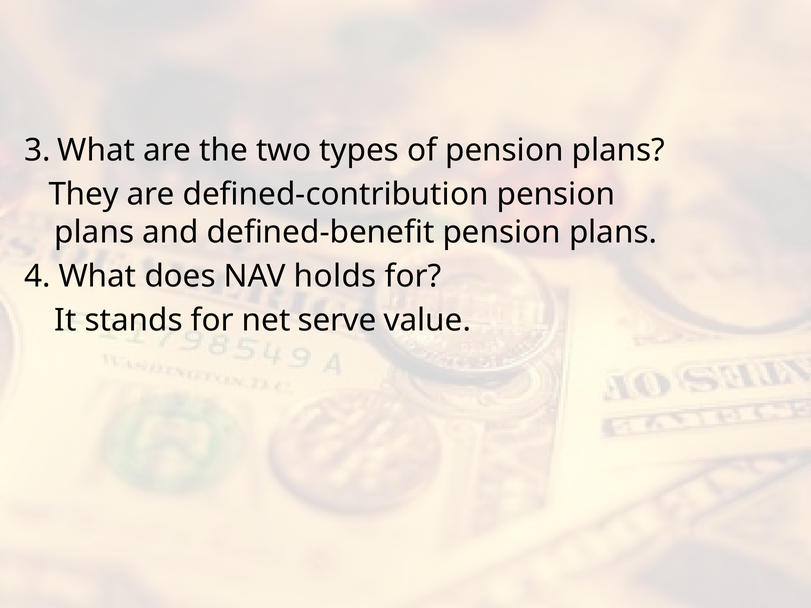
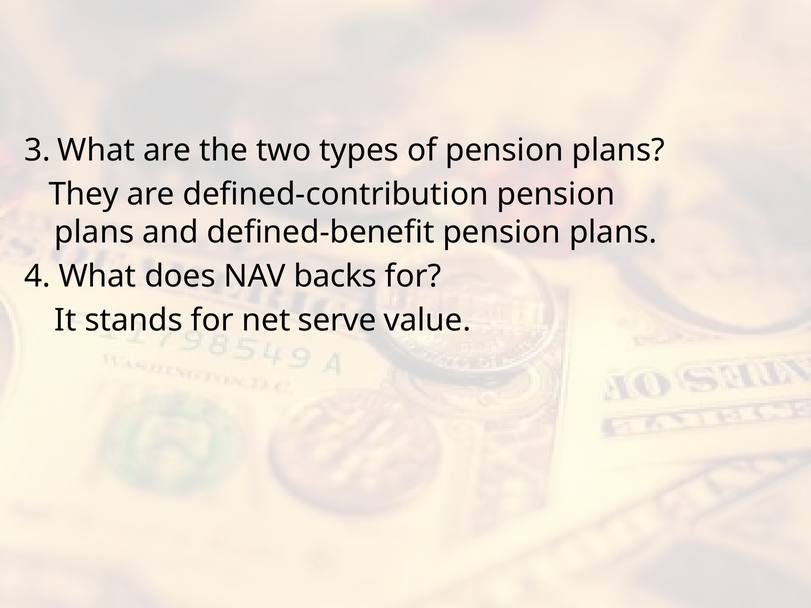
holds: holds -> backs (335, 277)
